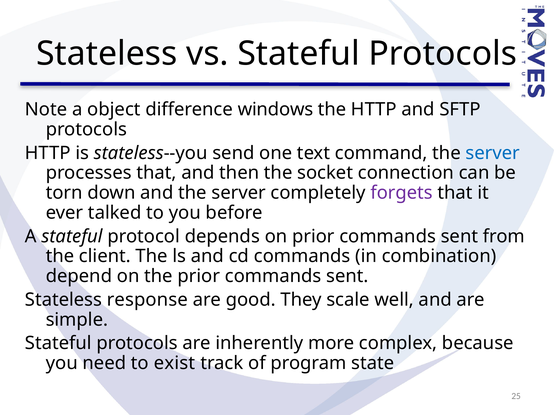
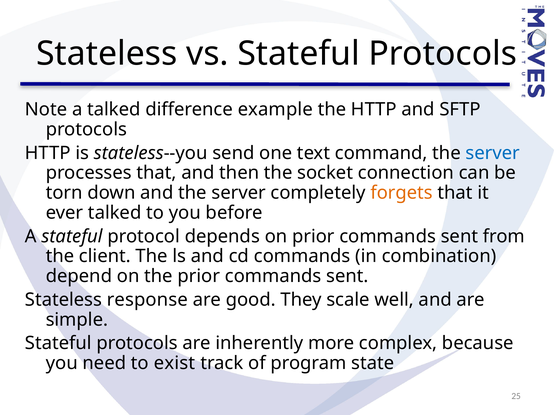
a object: object -> talked (114, 110)
windows: windows -> example (275, 110)
forgets colour: purple -> orange (402, 193)
